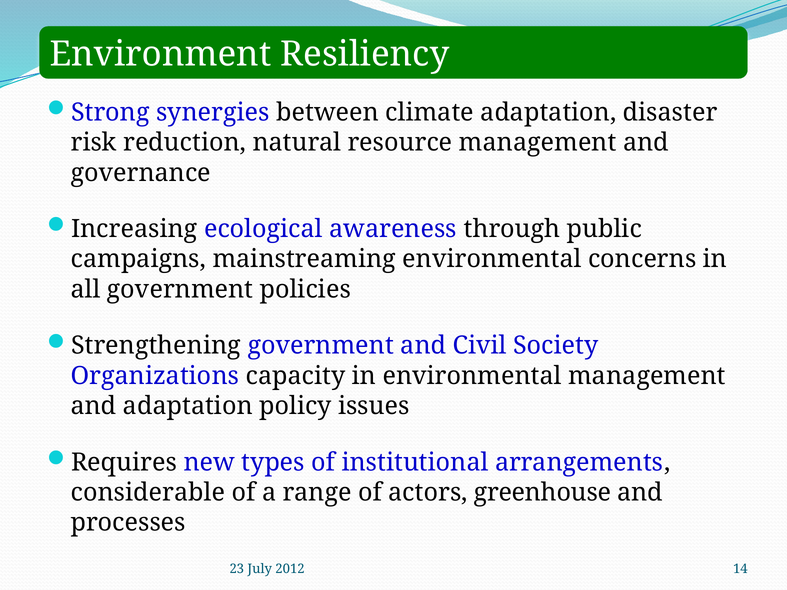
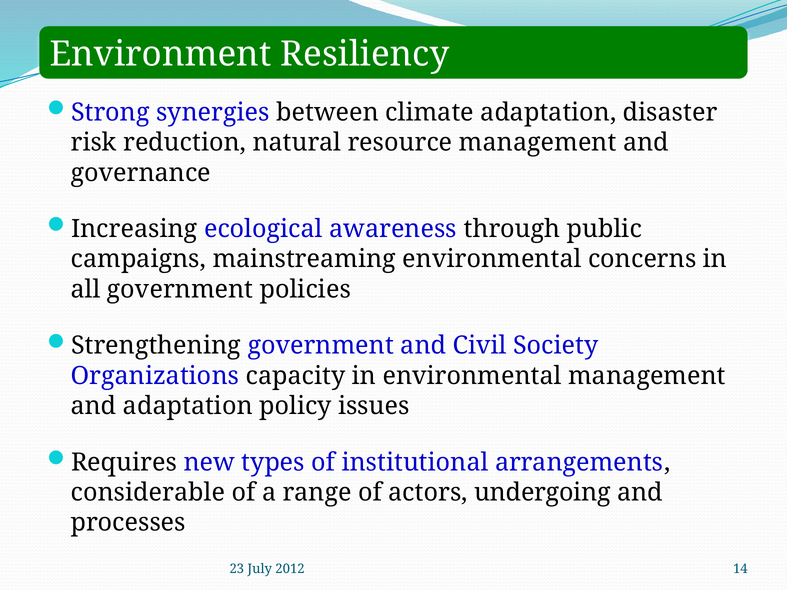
greenhouse: greenhouse -> undergoing (542, 493)
